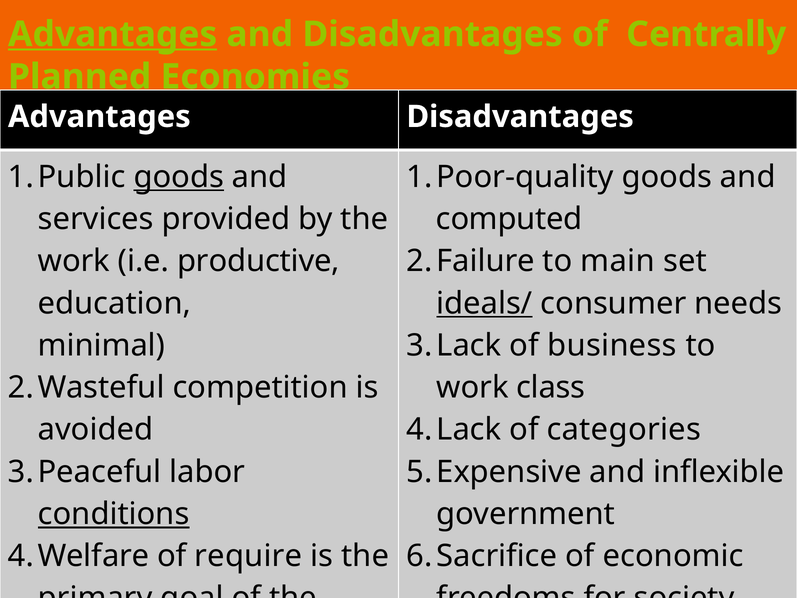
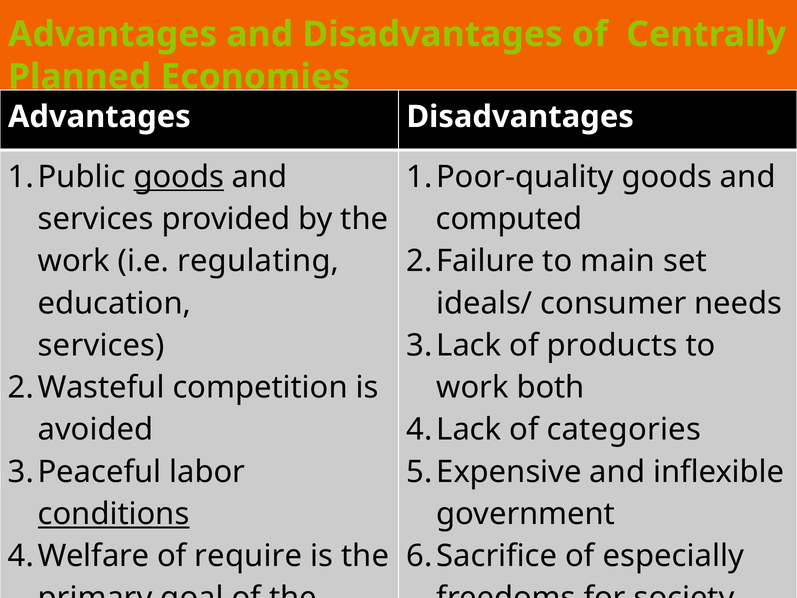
Advantages underline: present -> none (113, 34)
productive: productive -> regulating (258, 261)
ideals/ underline: present -> none (484, 303)
minimal: minimal -> services (101, 345)
business: business -> products (612, 345)
class: class -> both (551, 387)
economic: economic -> especially (673, 556)
